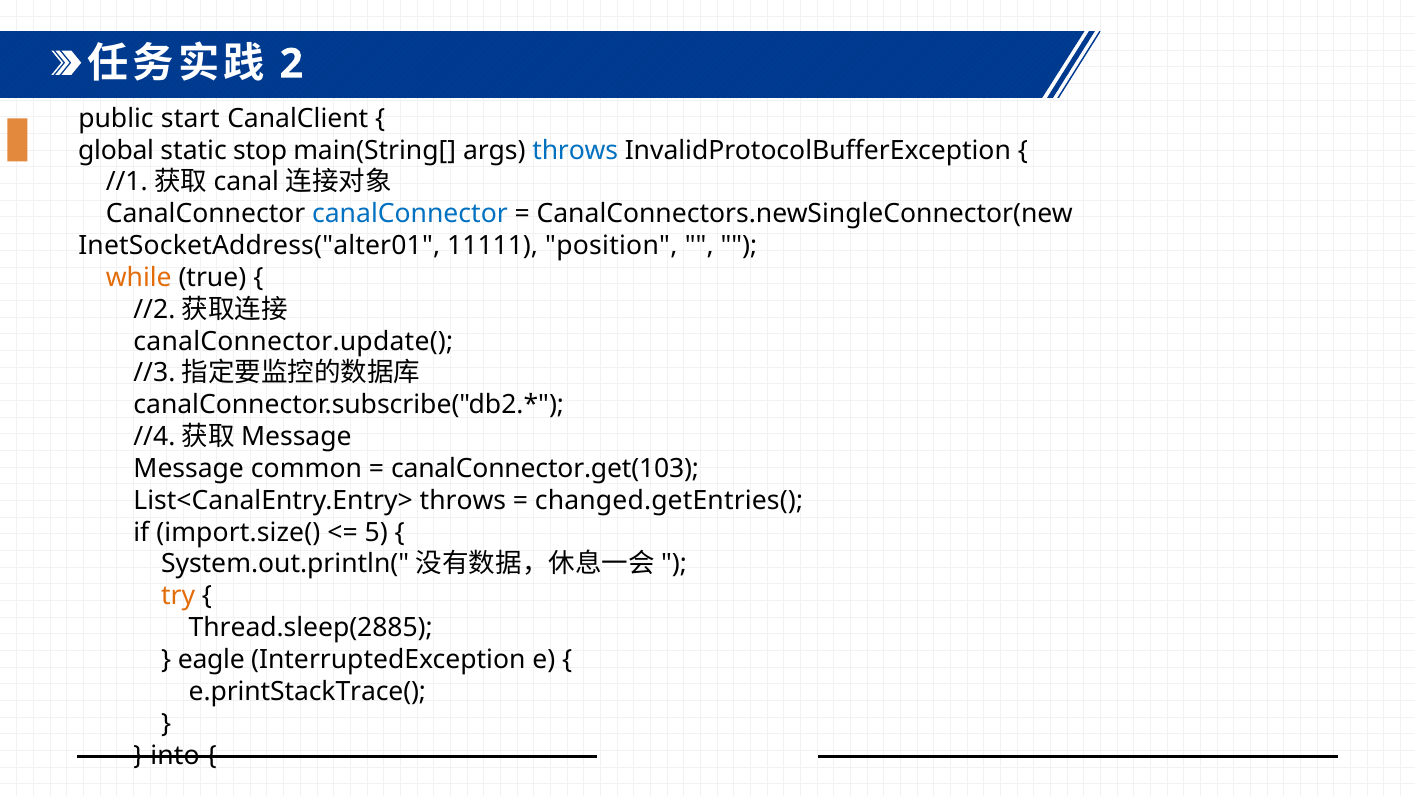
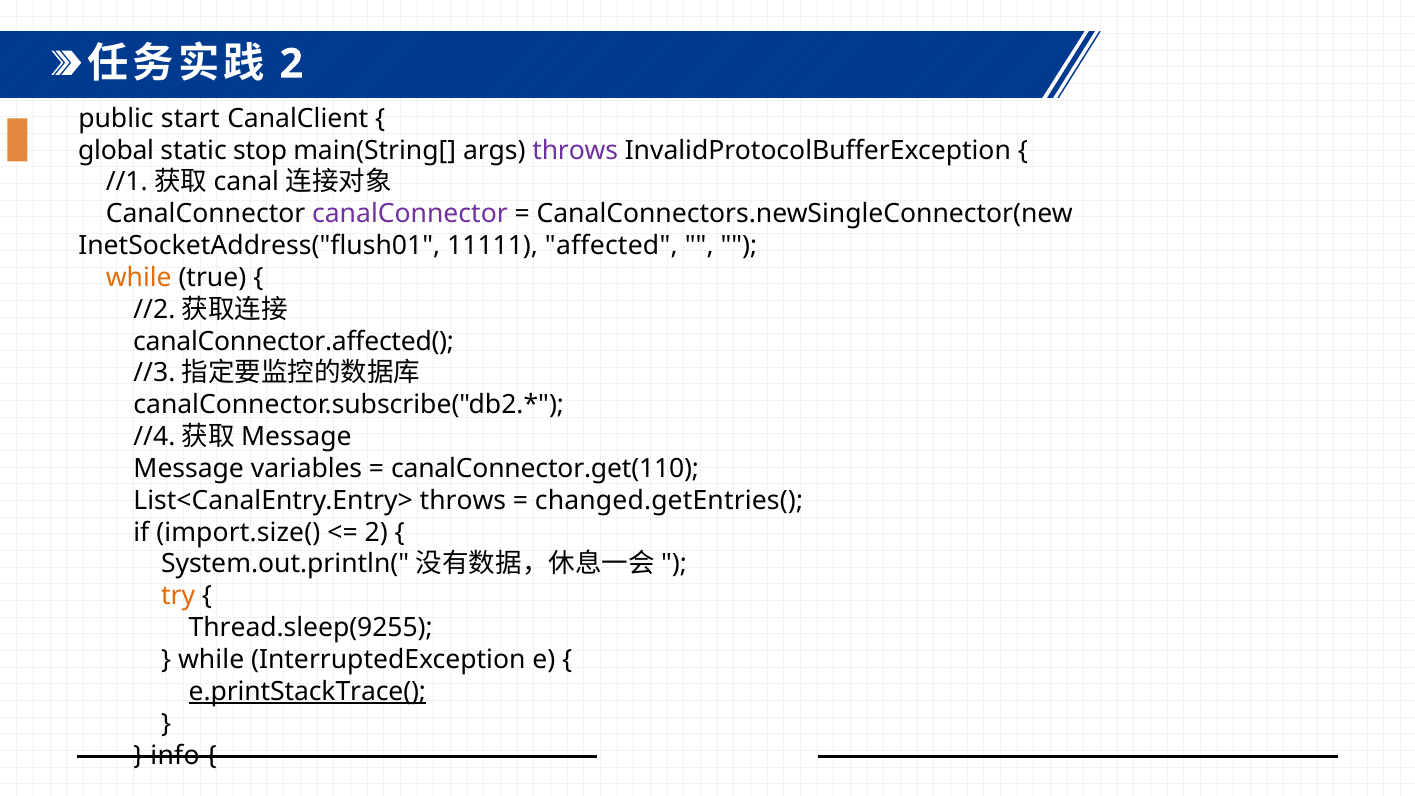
throws colour: blue -> purple (575, 150)
canalConnector colour: blue -> purple (410, 214)
InetSocketAddress("alter01: InetSocketAddress("alter01 -> InetSocketAddress("flush01 (259, 246)
position: position -> affected (611, 246)
canalConnector.update(: canalConnector.update( -> canalConnector.affected( (294, 341)
common: common -> variables (307, 469)
canalConnector.get(103: canalConnector.get(103 -> canalConnector.get(110 (545, 469)
5: 5 -> 2 (376, 532)
Thread.sleep(2885: Thread.sleep(2885 -> Thread.sleep(9255 (311, 628)
eagle: eagle -> while (211, 660)
e.printStackTrace( underline: none -> present (307, 692)
into: into -> info (175, 755)
